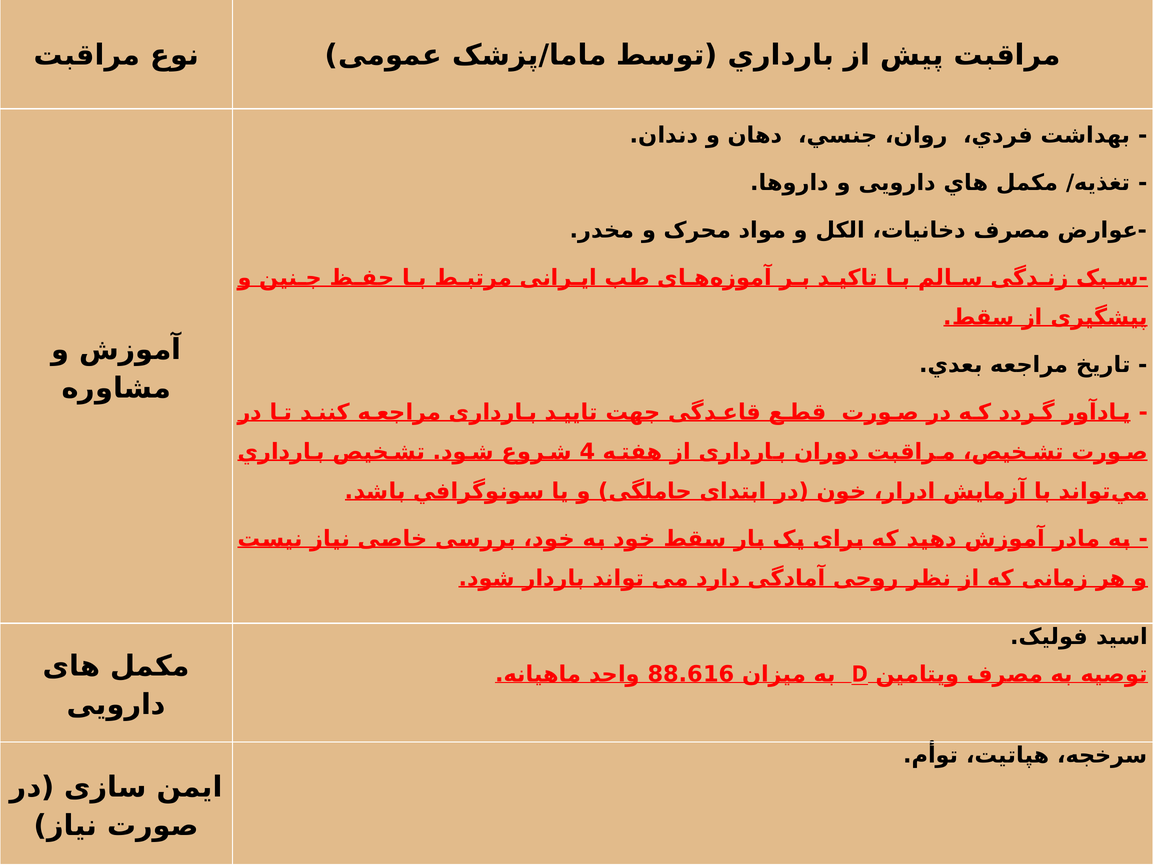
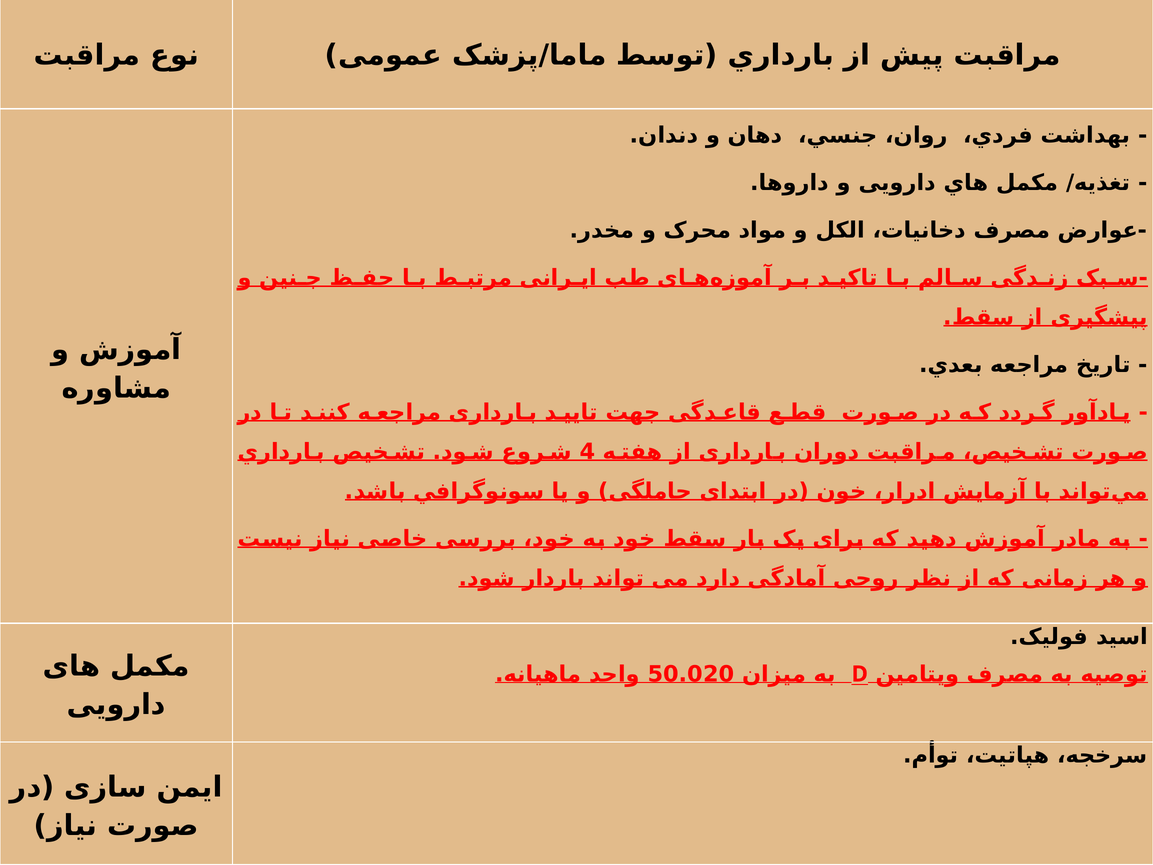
88.616: 88.616 -> 50.020 (691, 674)
